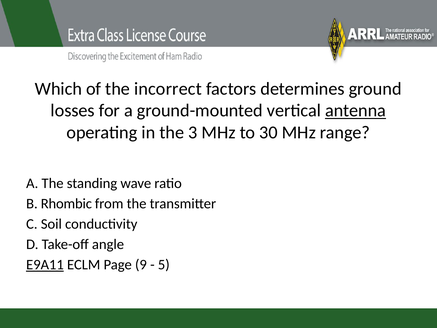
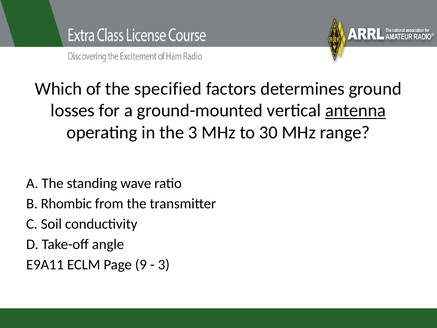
incorrect: incorrect -> specified (168, 89)
E9A11 underline: present -> none (45, 265)
5: 5 -> 3 (164, 265)
